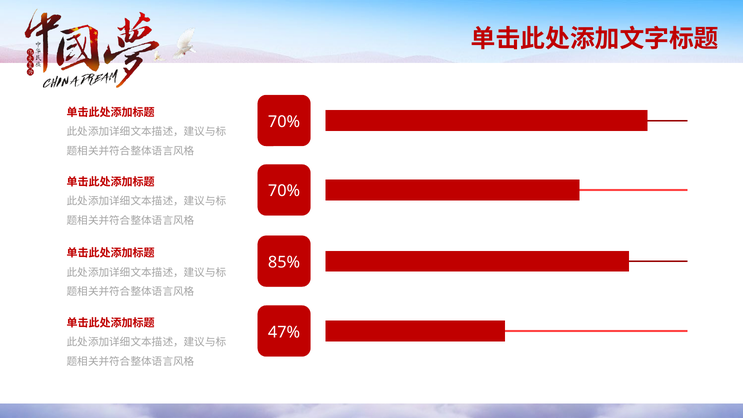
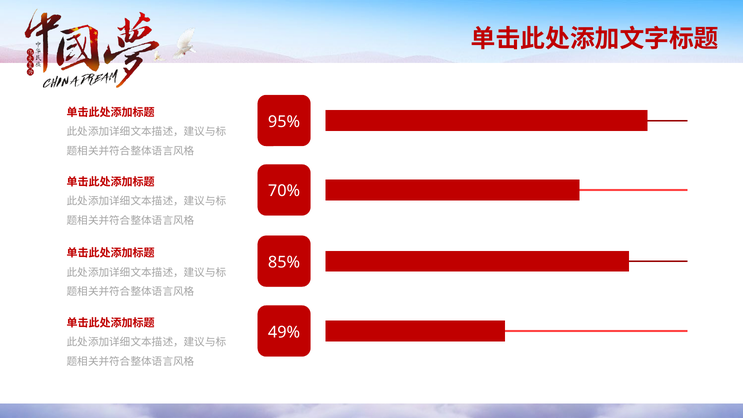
70%: 70% -> 95% (284, 122)
47%: 47% -> 49% (284, 332)
